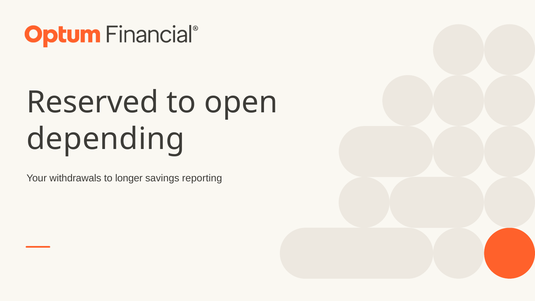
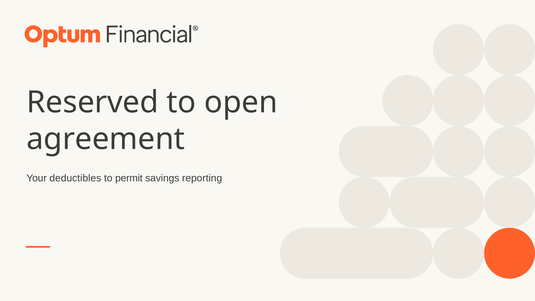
depending: depending -> agreement (106, 139)
withdrawals: withdrawals -> deductibles (75, 178)
longer: longer -> permit (129, 178)
